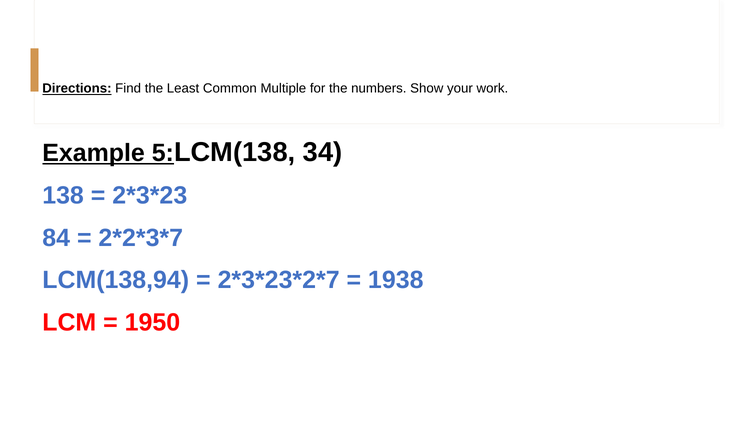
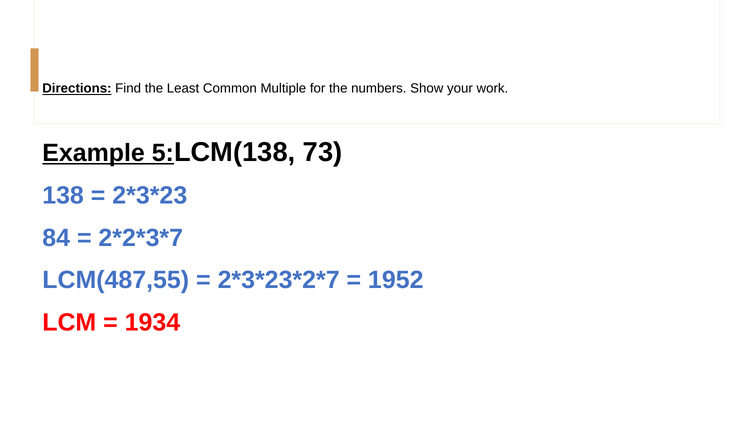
34: 34 -> 73 (323, 152)
LCM(138,94: LCM(138,94 -> LCM(487,55 (116, 280)
1938: 1938 -> 1952 (396, 280)
1950: 1950 -> 1934 (152, 322)
